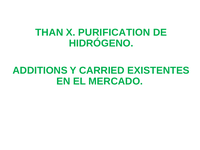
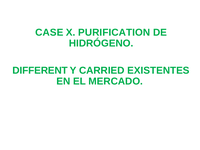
THAN: THAN -> CASE (49, 33)
ADDITIONS: ADDITIONS -> DIFFERENT (40, 70)
